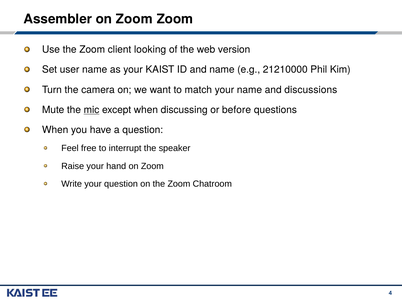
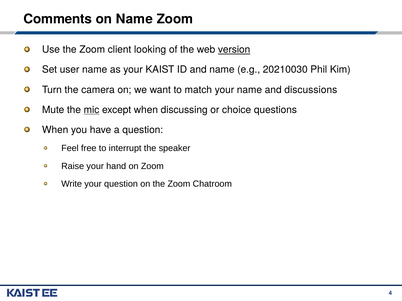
Assembler: Assembler -> Comments (58, 19)
Zoom: Zoom -> Name (134, 19)
version underline: none -> present (234, 50)
21210000: 21210000 -> 20210030 (285, 70)
before: before -> choice (237, 110)
